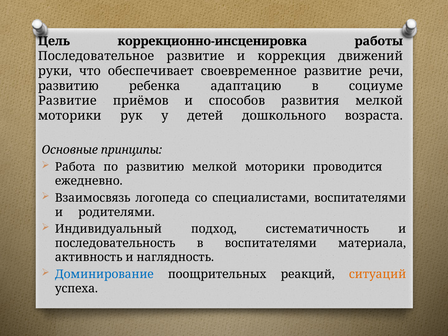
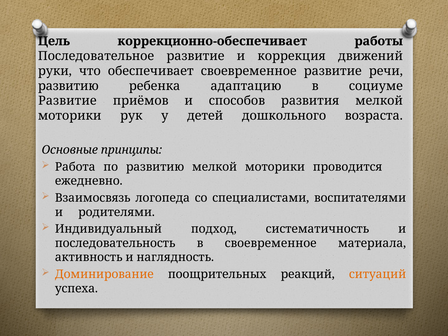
коррекционно-инсценировка: коррекционно-инсценировка -> коррекционно-обеспечивает (212, 41)
в воспитателями: воспитателями -> своевременное (271, 243)
Доминирование colour: blue -> orange (104, 274)
